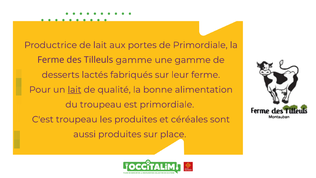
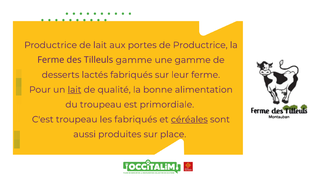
de Primordiale: Primordiale -> Productrice (200, 45)
les produites: produites -> fabriqués (136, 119)
céréales underline: none -> present (189, 119)
